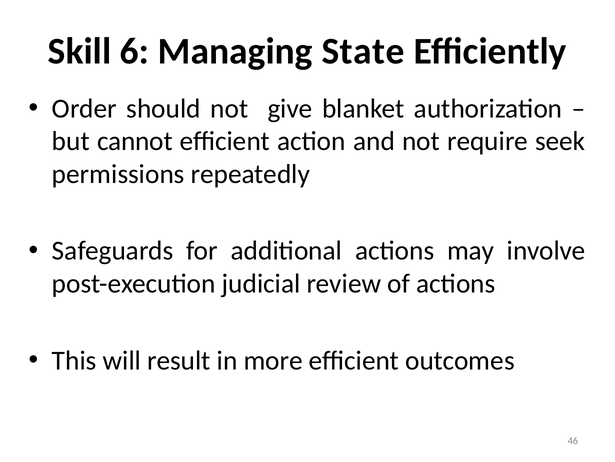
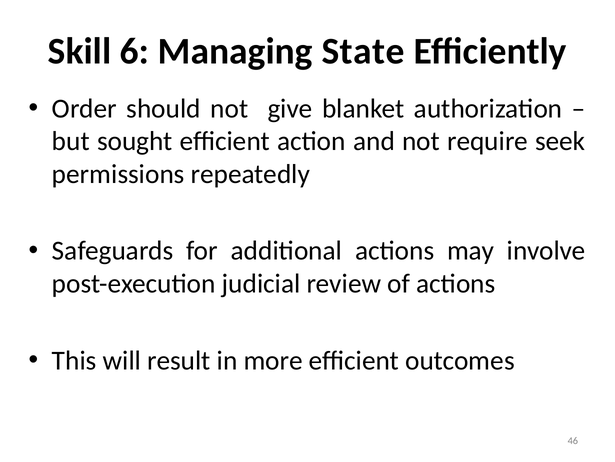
cannot: cannot -> sought (135, 141)
